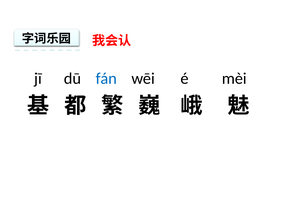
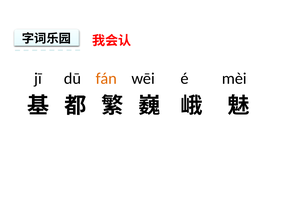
fán colour: blue -> orange (106, 79)
